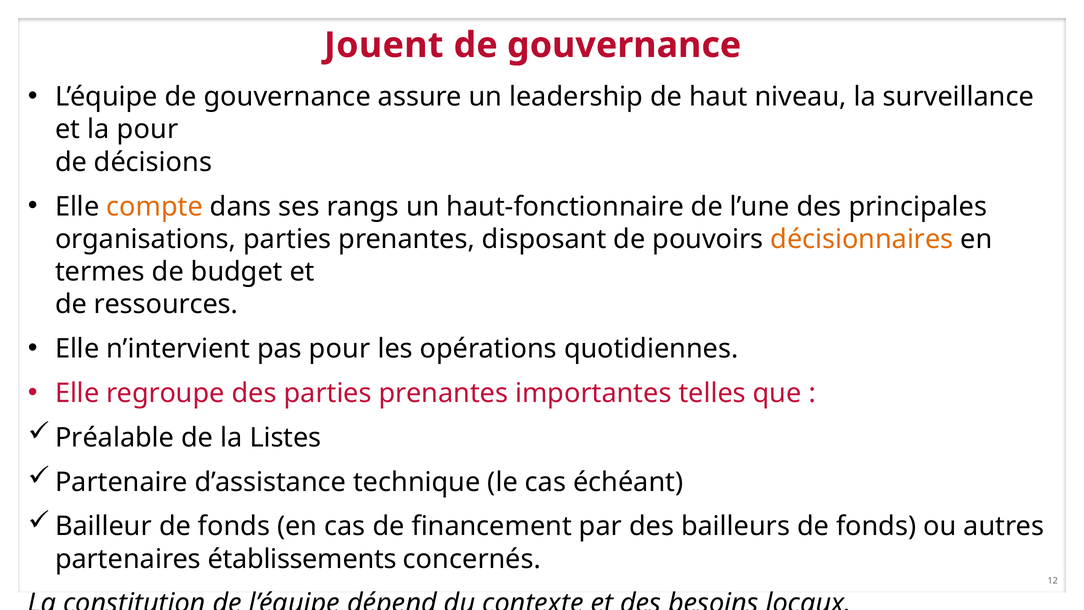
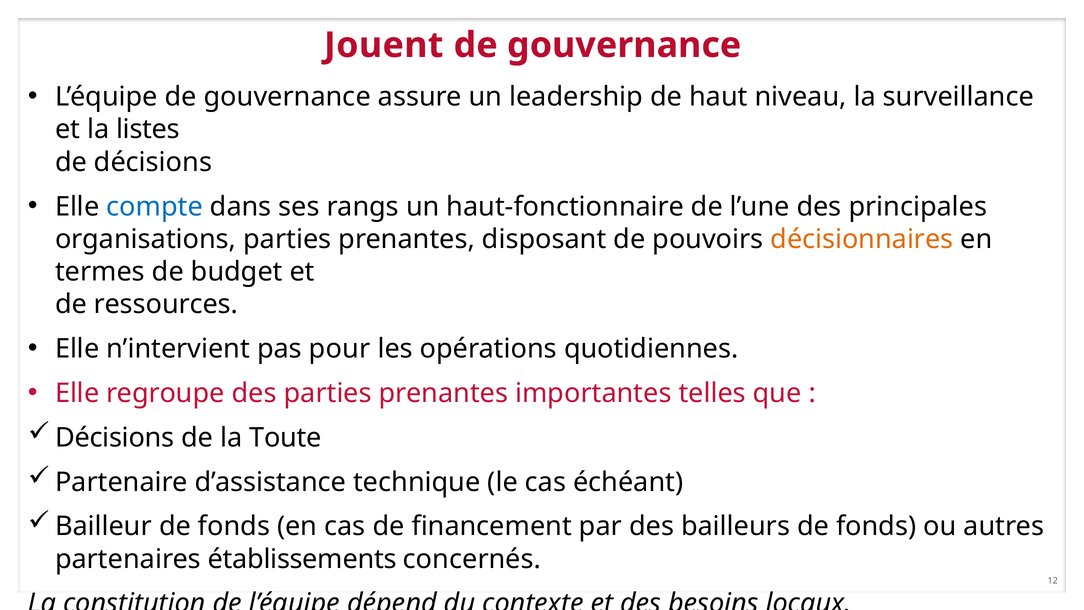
la pour: pour -> listes (148, 129)
compte colour: orange -> blue (155, 206)
Préalable: Préalable -> Décisions (115, 437)
Listes: Listes -> Toute (286, 437)
